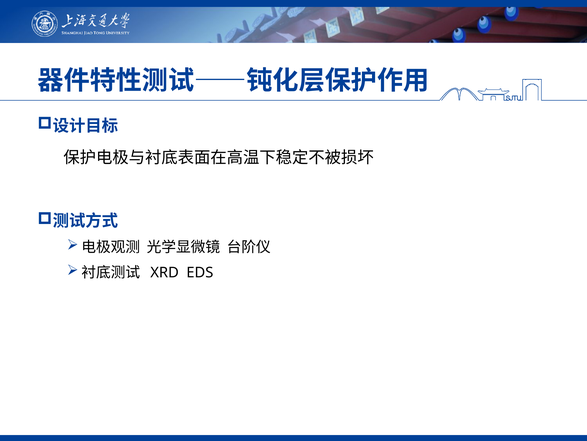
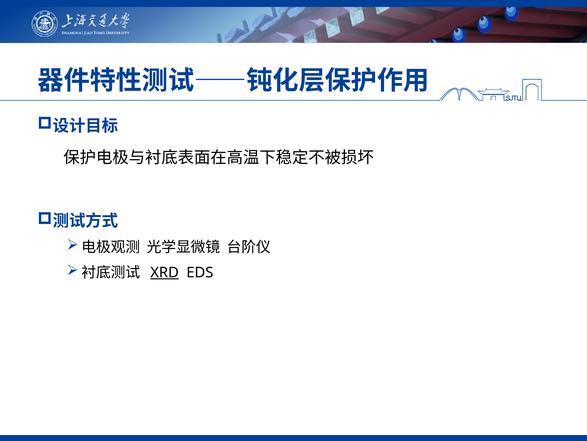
XRD underline: none -> present (165, 272)
